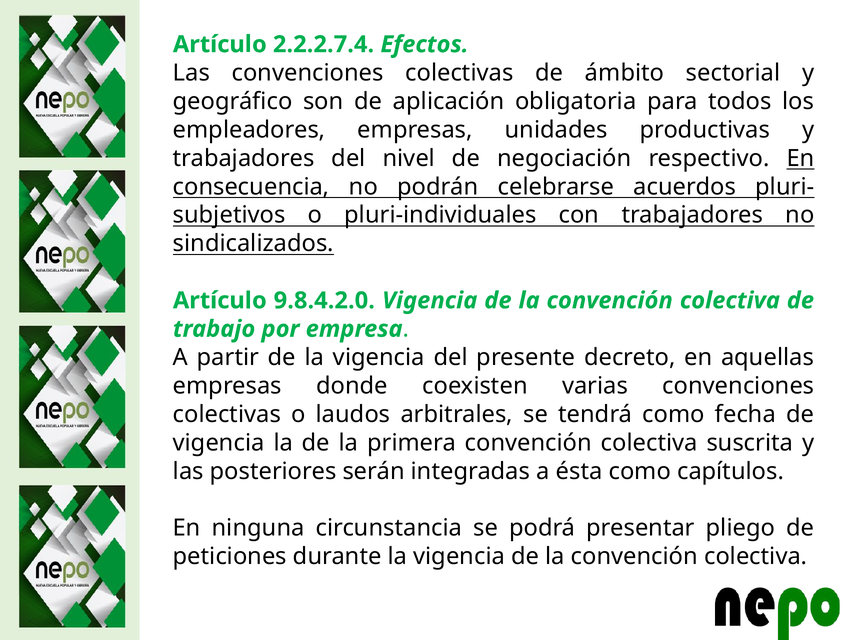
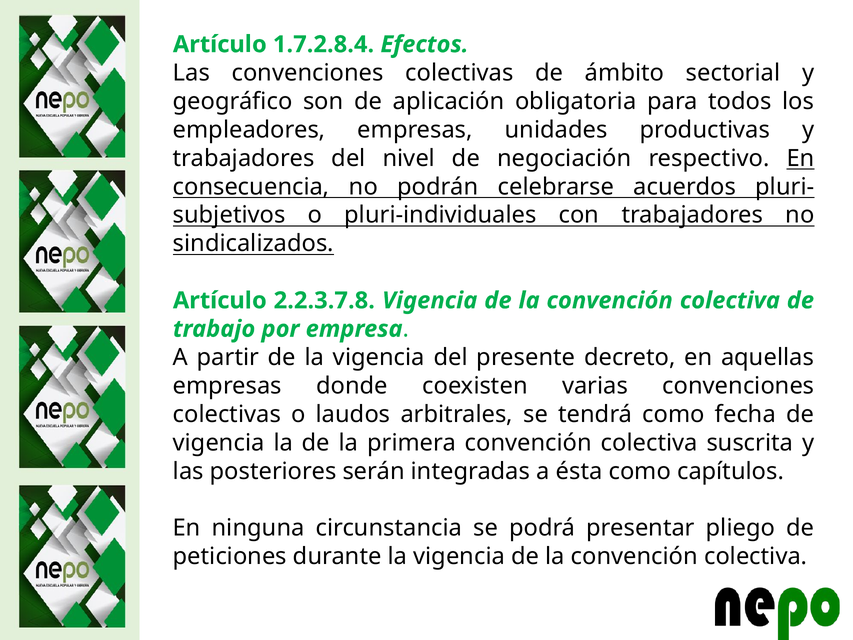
2.2.2.7.4: 2.2.2.7.4 -> 1.7.2.8.4 (324, 44)
9.8.4.2.0: 9.8.4.2.0 -> 2.2.3.7.8 (324, 300)
